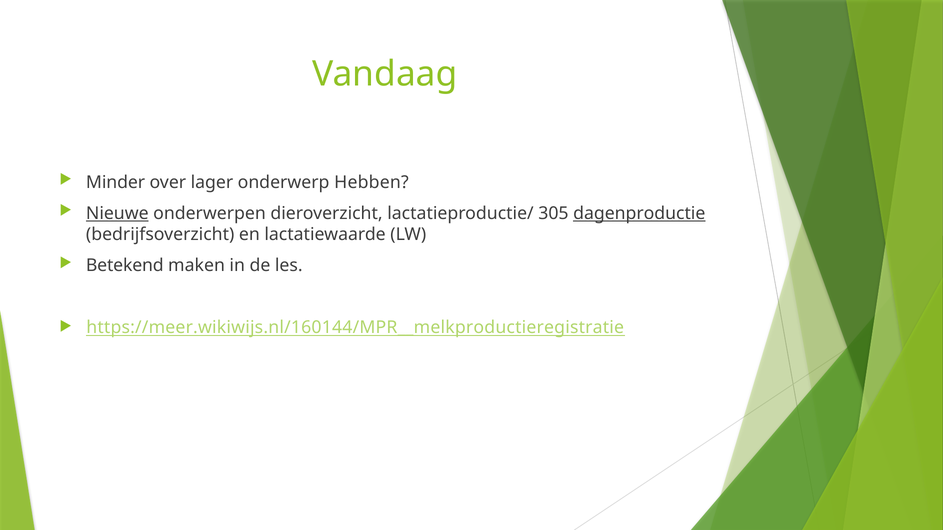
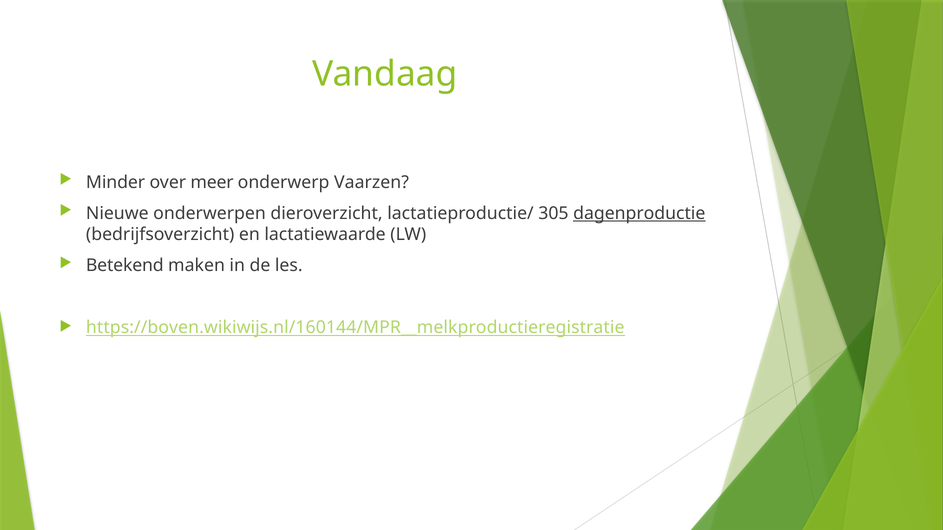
lager: lager -> meer (212, 183)
Hebben: Hebben -> Vaarzen (372, 183)
Nieuwe underline: present -> none (117, 214)
https://meer.wikiwijs.nl/160144/MPR__melkproductieregistratie: https://meer.wikiwijs.nl/160144/MPR__melkproductieregistratie -> https://boven.wikiwijs.nl/160144/MPR__melkproductieregistratie (355, 328)
